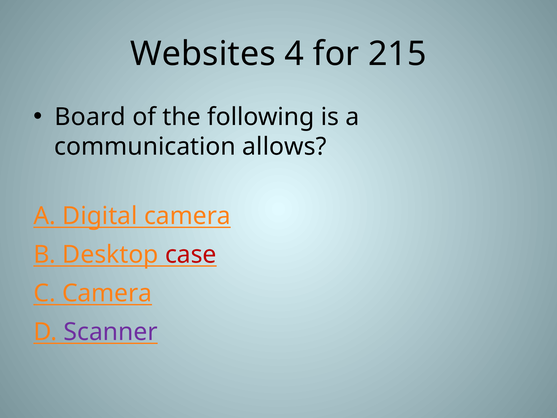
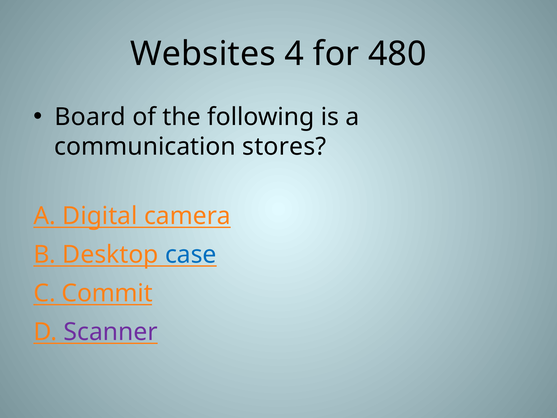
215: 215 -> 480 (397, 54)
allows: allows -> stores (284, 147)
case colour: red -> blue (191, 255)
C Camera: Camera -> Commit (107, 293)
